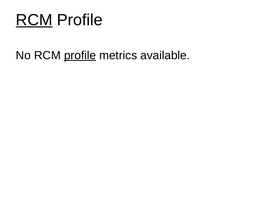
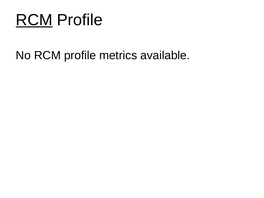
profile underline: present -> none (80, 55)
